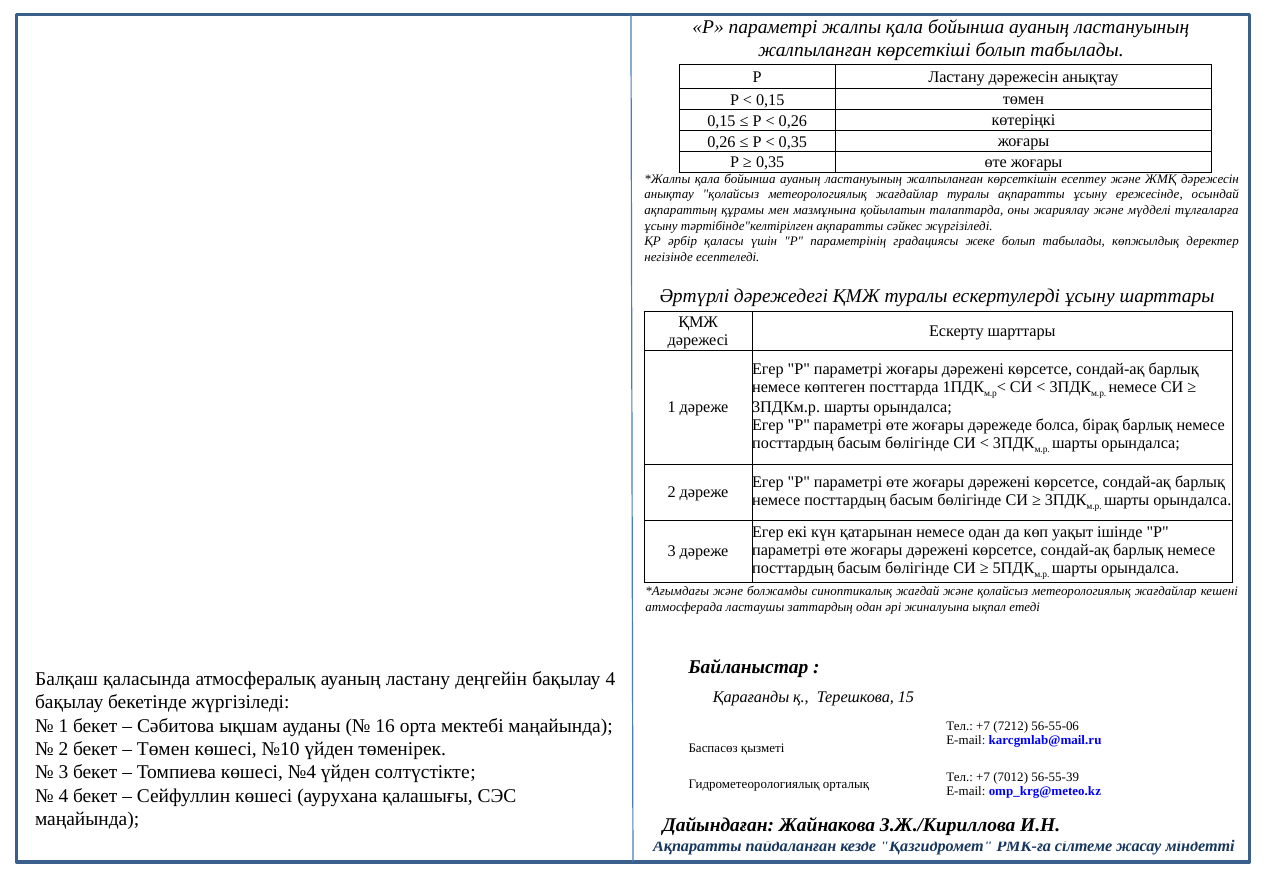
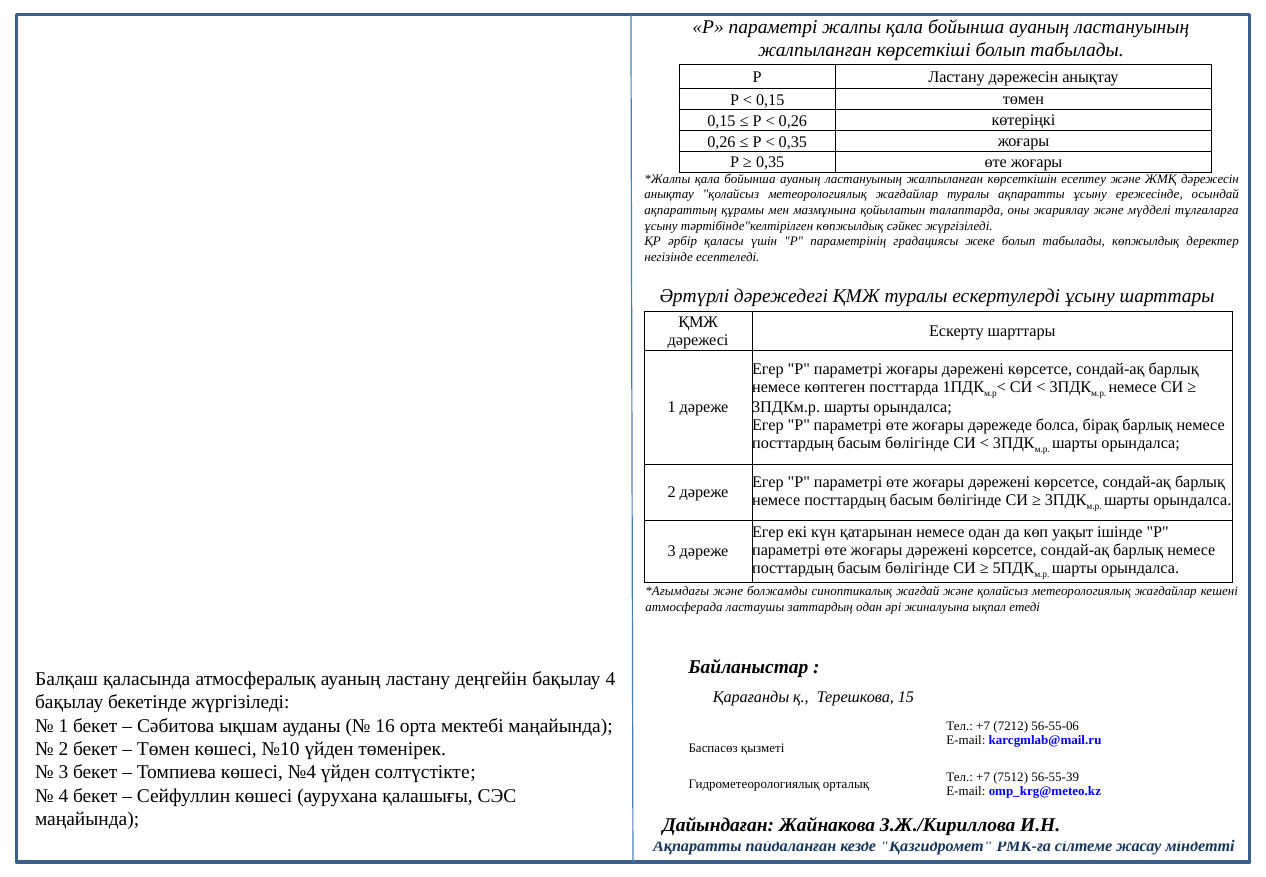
тәртібінде"келтірілген ақпаратты: ақпаратты -> көпжылдық (850, 226)
7012: 7012 -> 7512 (1011, 776)
